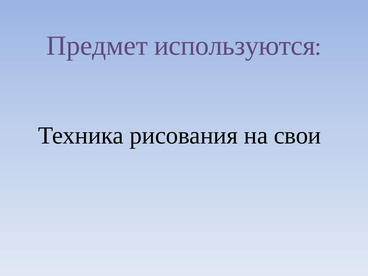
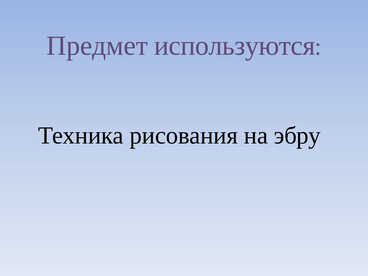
свои: свои -> эбру (297, 136)
